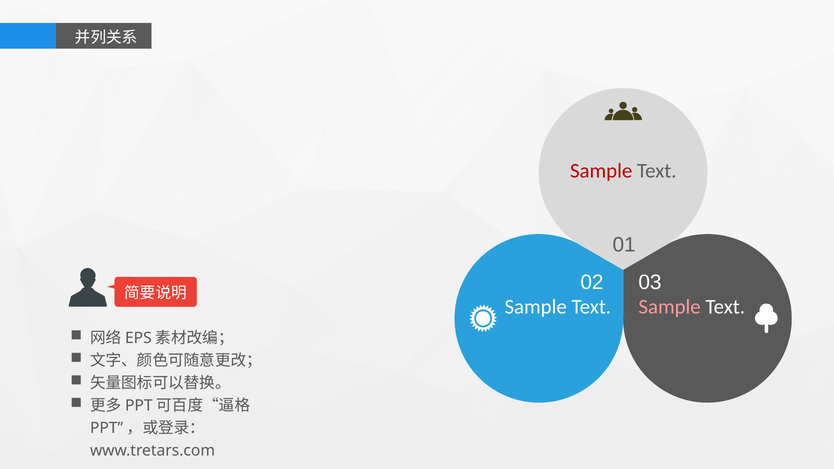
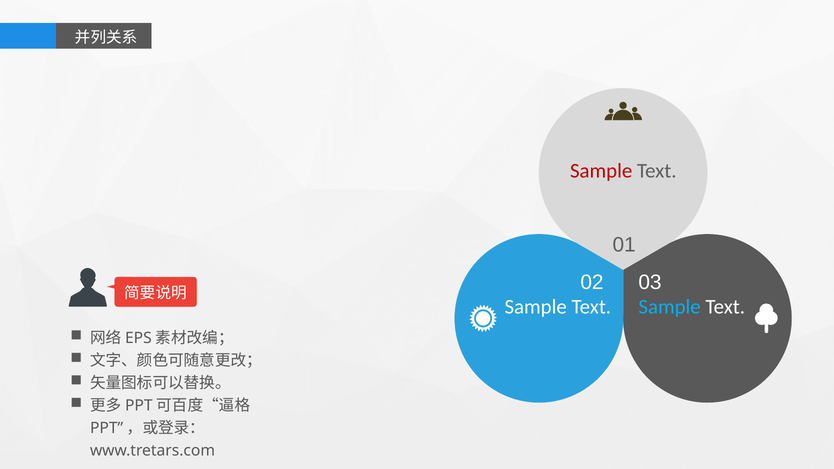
Sample colour: pink -> light blue (670, 307)
